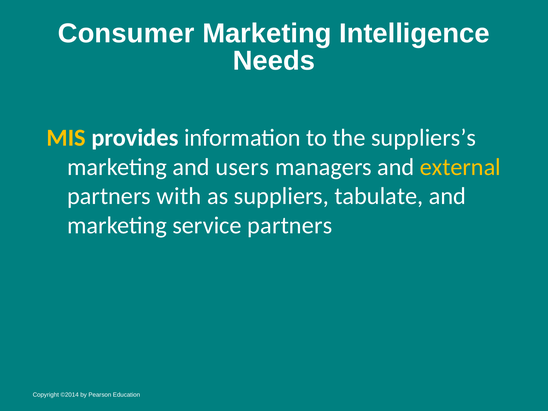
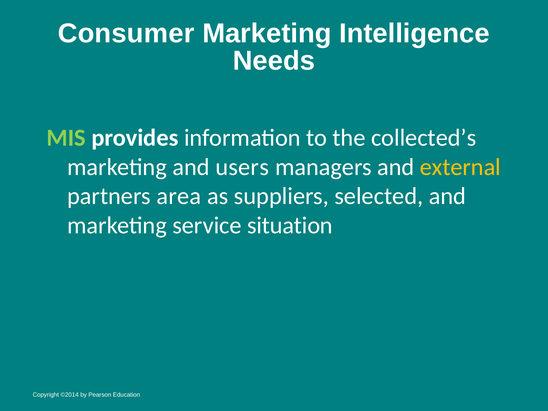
MIS colour: yellow -> light green (66, 138)
suppliers’s: suppliers’s -> collected’s (424, 138)
with: with -> area (179, 196)
tabulate: tabulate -> selected (379, 196)
service partners: partners -> situation (290, 225)
